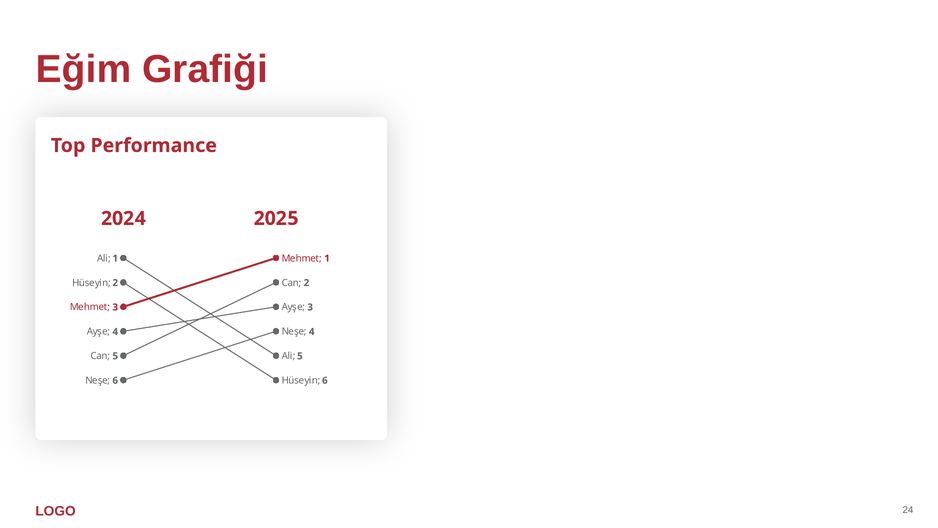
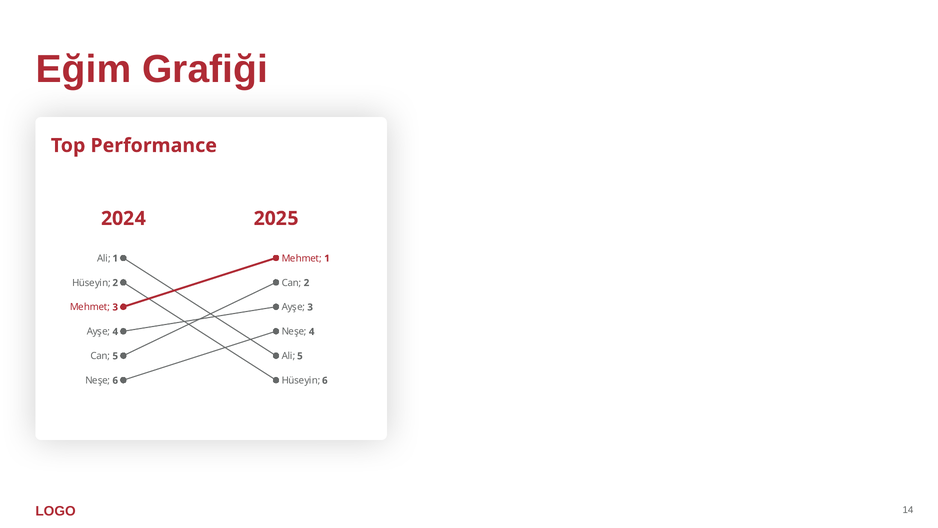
24: 24 -> 14 (908, 509)
